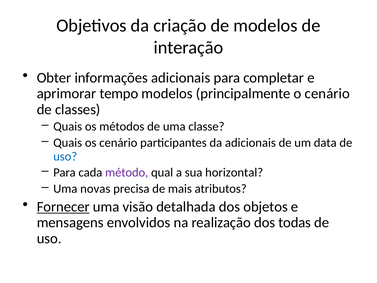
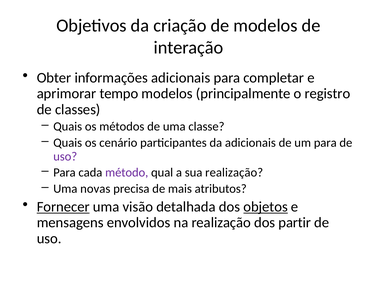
o cenário: cenário -> registro (327, 94)
um data: data -> para (325, 143)
uso colour: blue -> purple (65, 156)
sua horizontal: horizontal -> realização (234, 172)
objetos underline: none -> present (266, 207)
todas: todas -> partir (295, 222)
